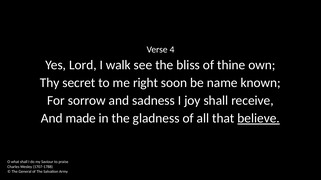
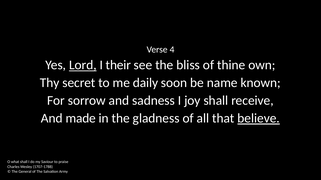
Lord underline: none -> present (83, 65)
walk: walk -> their (118, 65)
right: right -> daily (146, 83)
